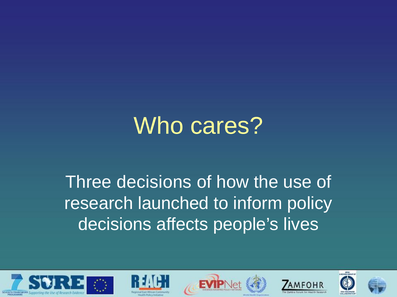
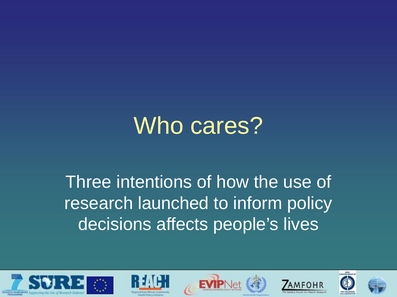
Three decisions: decisions -> intentions (154, 183)
